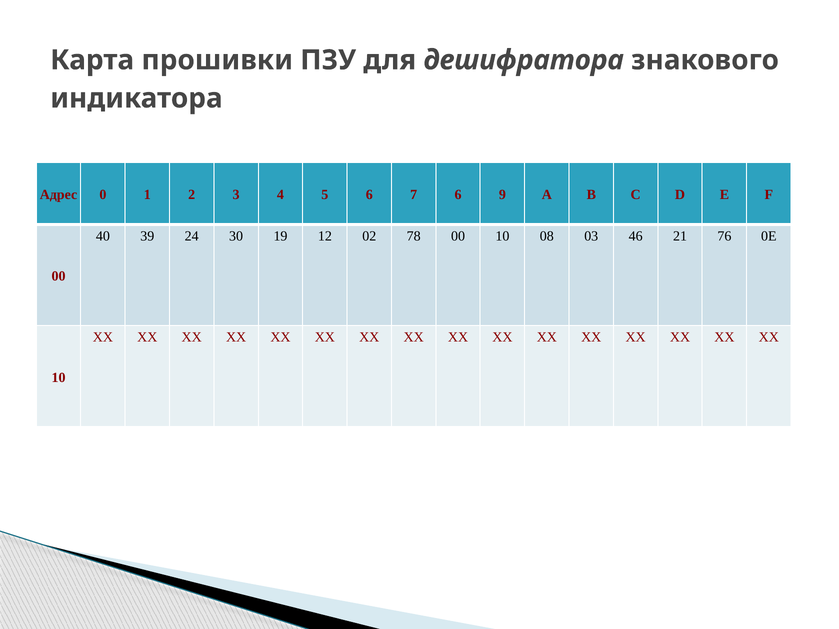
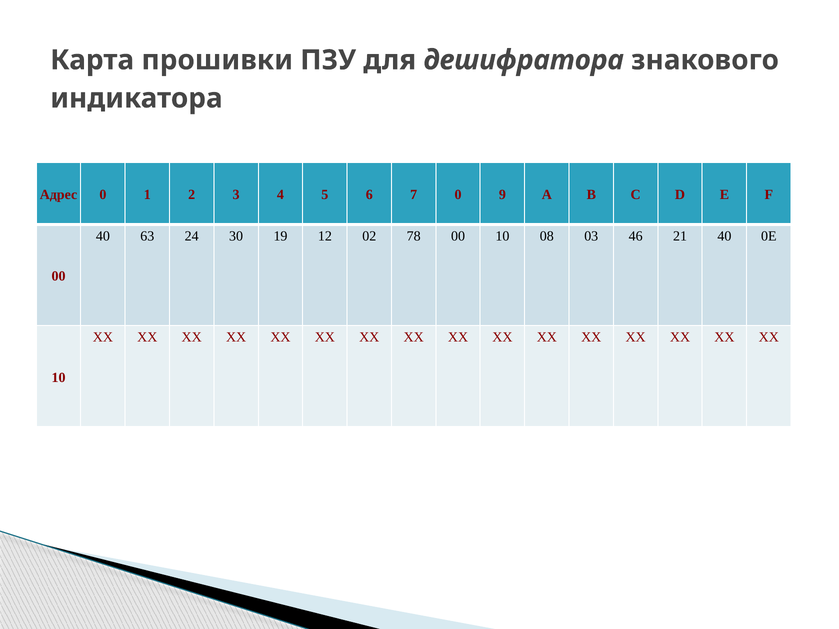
7 6: 6 -> 0 (458, 195)
39: 39 -> 63 (147, 236)
21 76: 76 -> 40 (724, 236)
